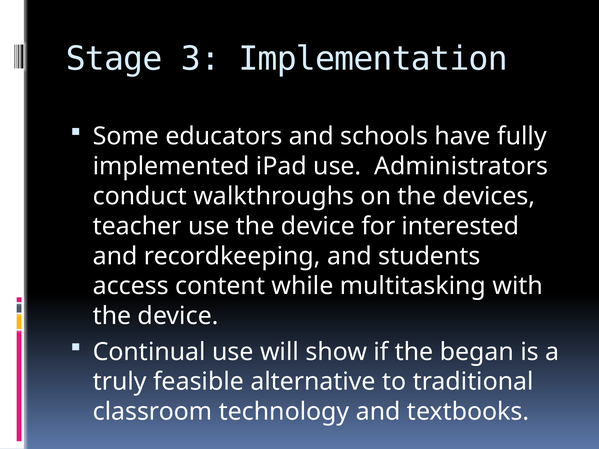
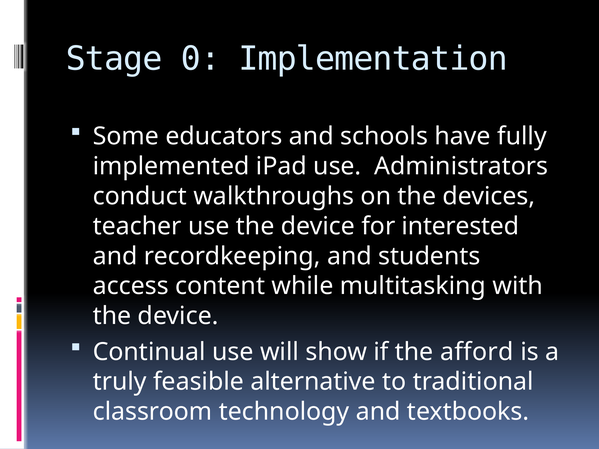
3: 3 -> 0 (201, 59)
began: began -> afford (477, 352)
